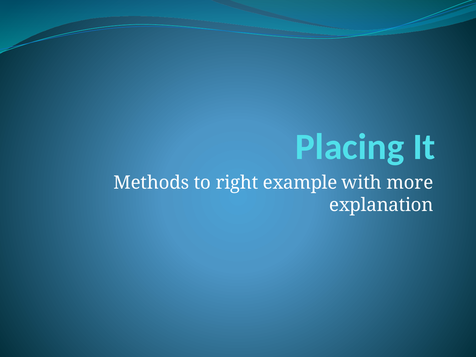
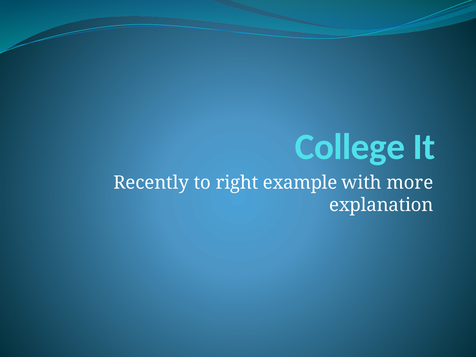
Placing: Placing -> College (350, 147)
Methods: Methods -> Recently (151, 183)
